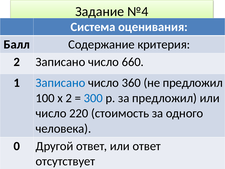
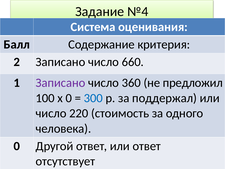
Записано colour: blue -> purple (60, 83)
х 2: 2 -> 0 (69, 98)
за предложил: предложил -> поддержал (165, 98)
